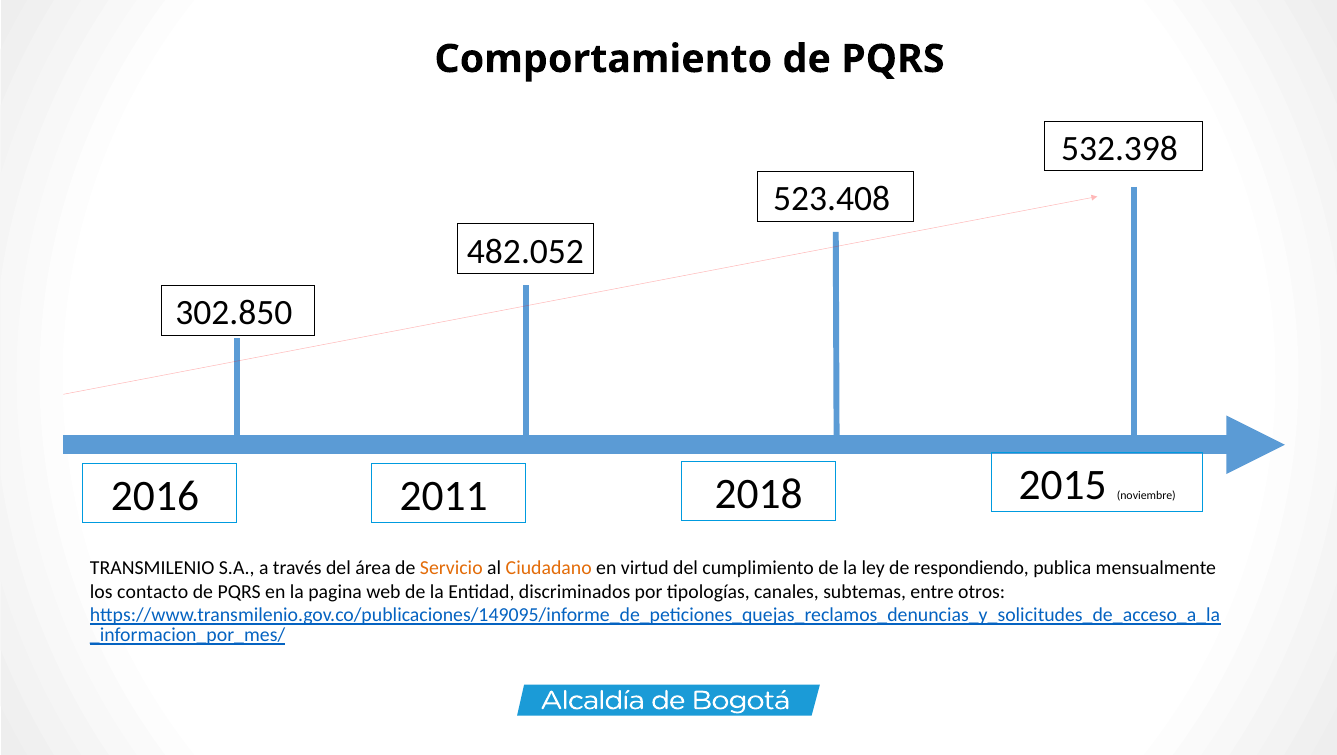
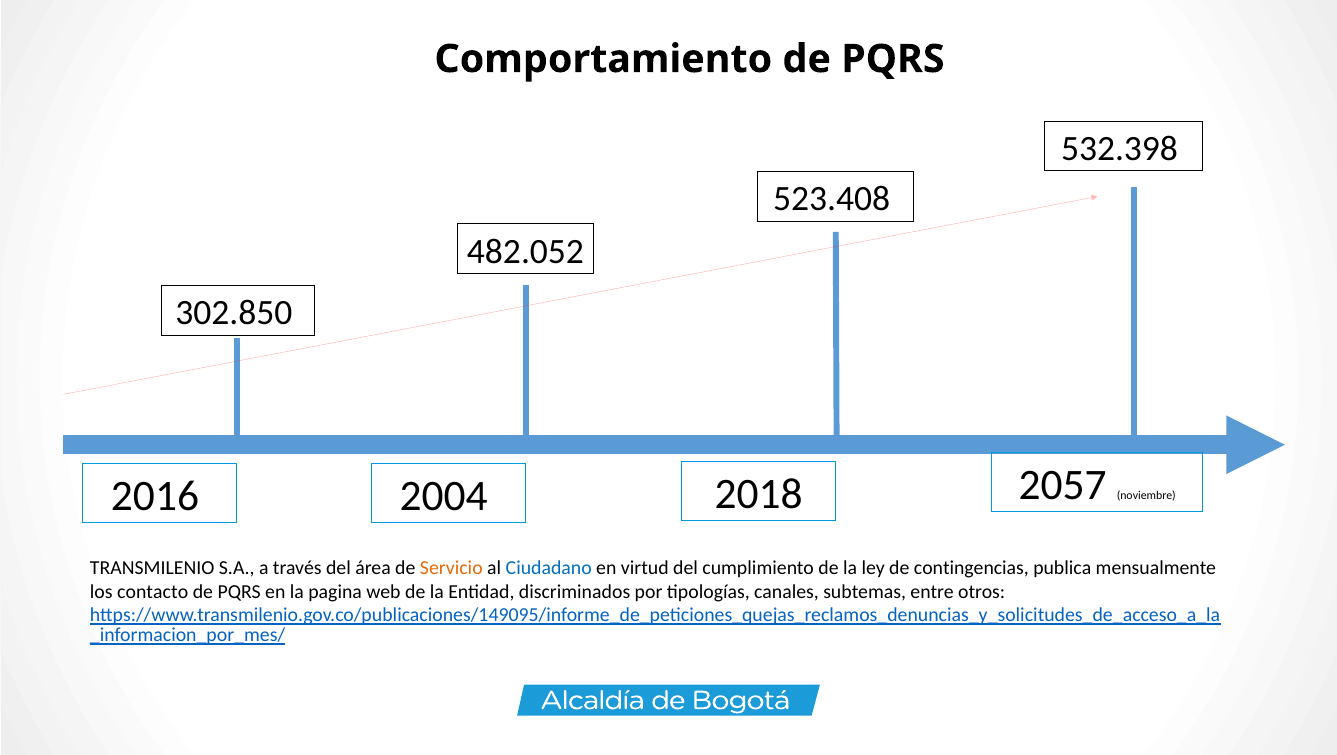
2011: 2011 -> 2004 (444, 496)
2015: 2015 -> 2057 (1063, 485)
Ciudadano colour: orange -> blue (549, 568)
respondiendo: respondiendo -> contingencias (971, 568)
